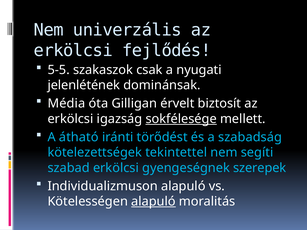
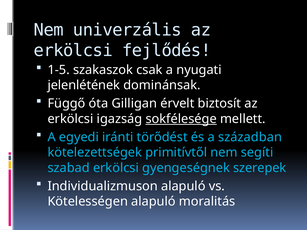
5-5: 5-5 -> 1-5 (59, 70)
Média: Média -> Függő (66, 104)
átható: átható -> egyedi (79, 137)
szabadság: szabadság -> században (250, 137)
tekintettel: tekintettel -> primitívtől (176, 153)
alapuló underline: present -> none (153, 202)
